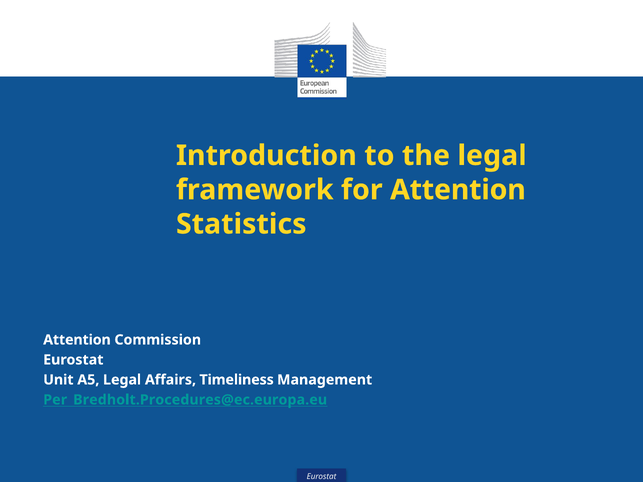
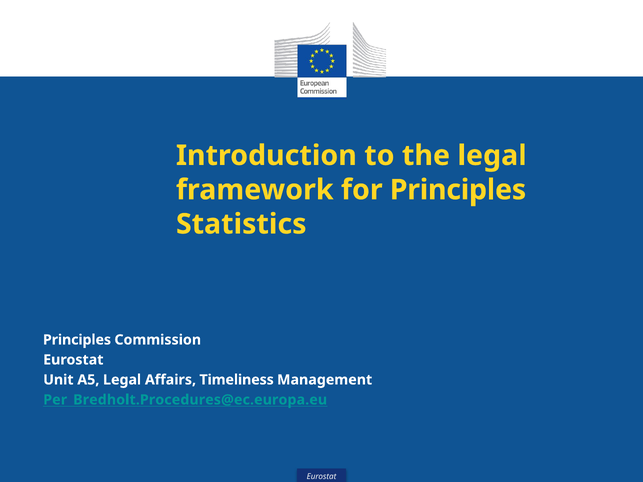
for Attention: Attention -> Principles (458, 190)
Attention: Attention -> Principles (77, 340)
